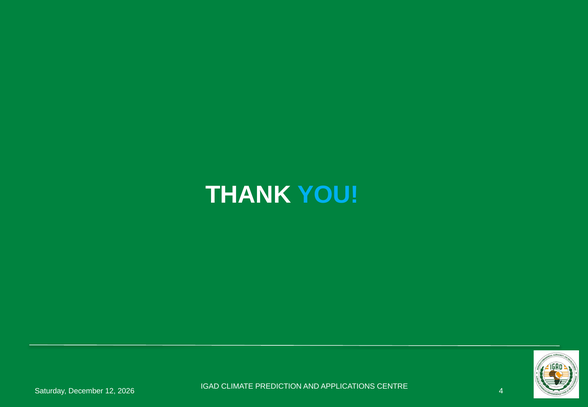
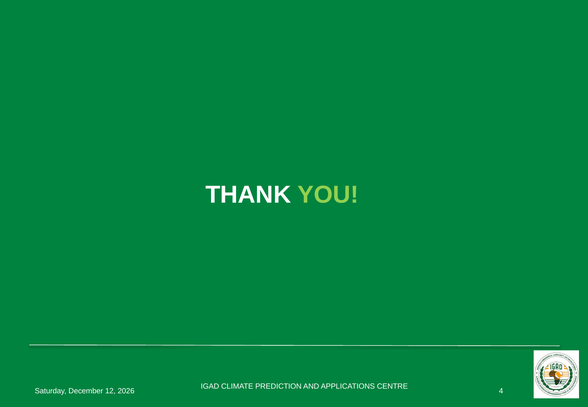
YOU colour: light blue -> light green (328, 195)
